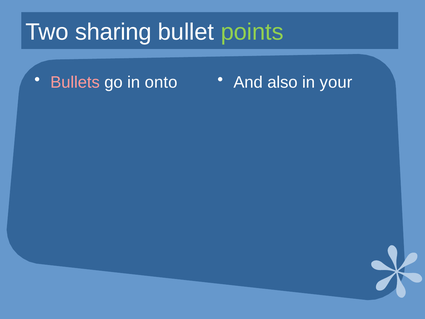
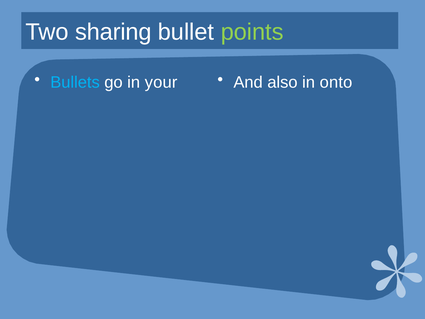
Bullets colour: pink -> light blue (75, 82)
onto: onto -> your (161, 82)
your: your -> onto (336, 82)
